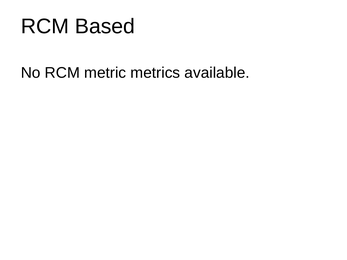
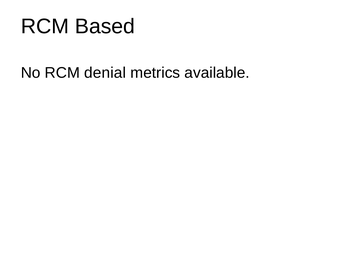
metric: metric -> denial (105, 73)
